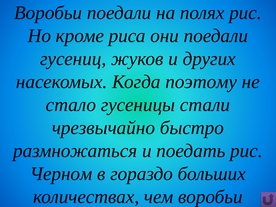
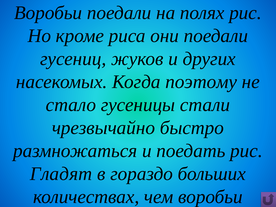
Черном: Черном -> Гладят (61, 174)
